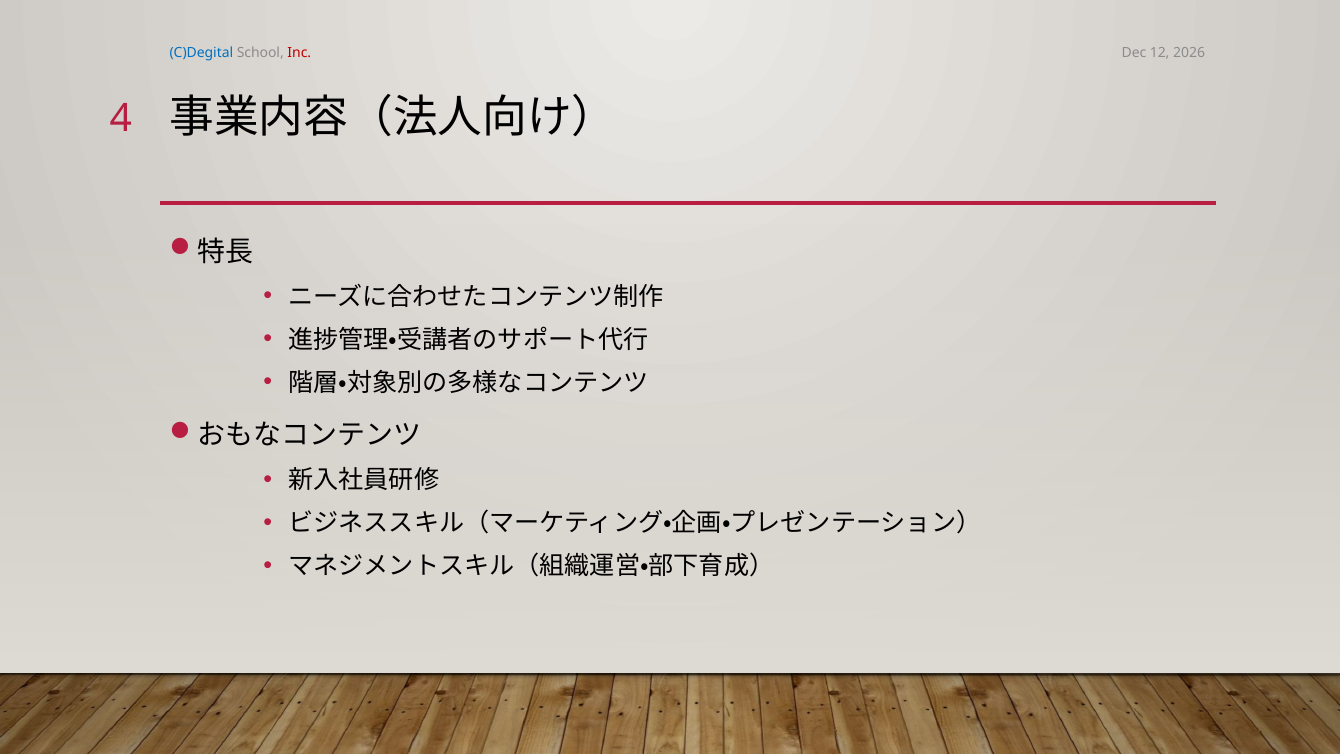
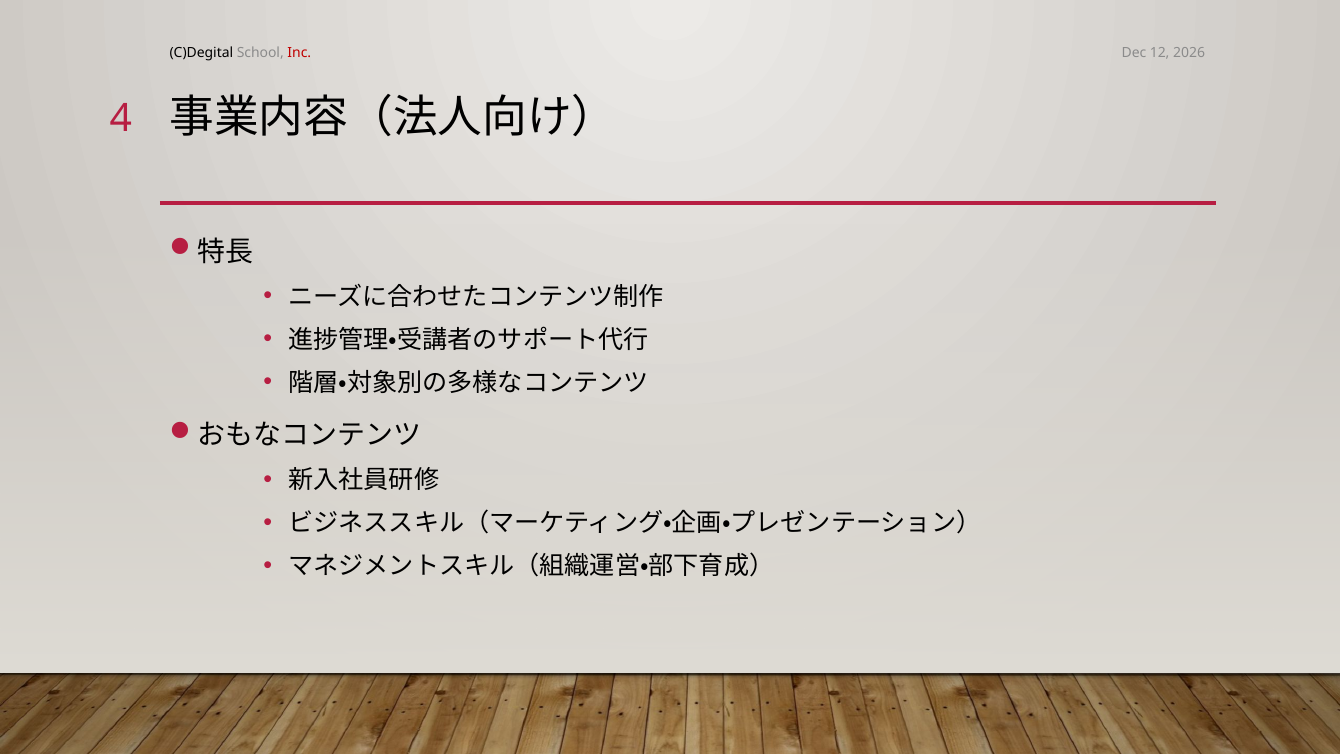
C)Degital colour: blue -> black (201, 53)
